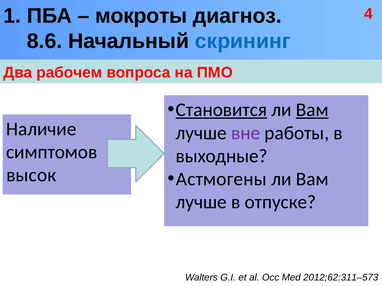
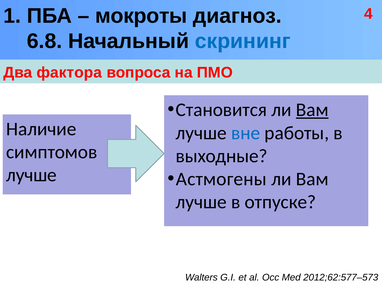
8.6: 8.6 -> 6.8 (45, 41)
рабочем: рабочем -> фактора (69, 73)
Становится underline: present -> none (221, 110)
вне colour: purple -> blue (246, 133)
высок: высок -> лучше (31, 175)
2012;62:311–573: 2012;62:311–573 -> 2012;62:577–573 (341, 278)
